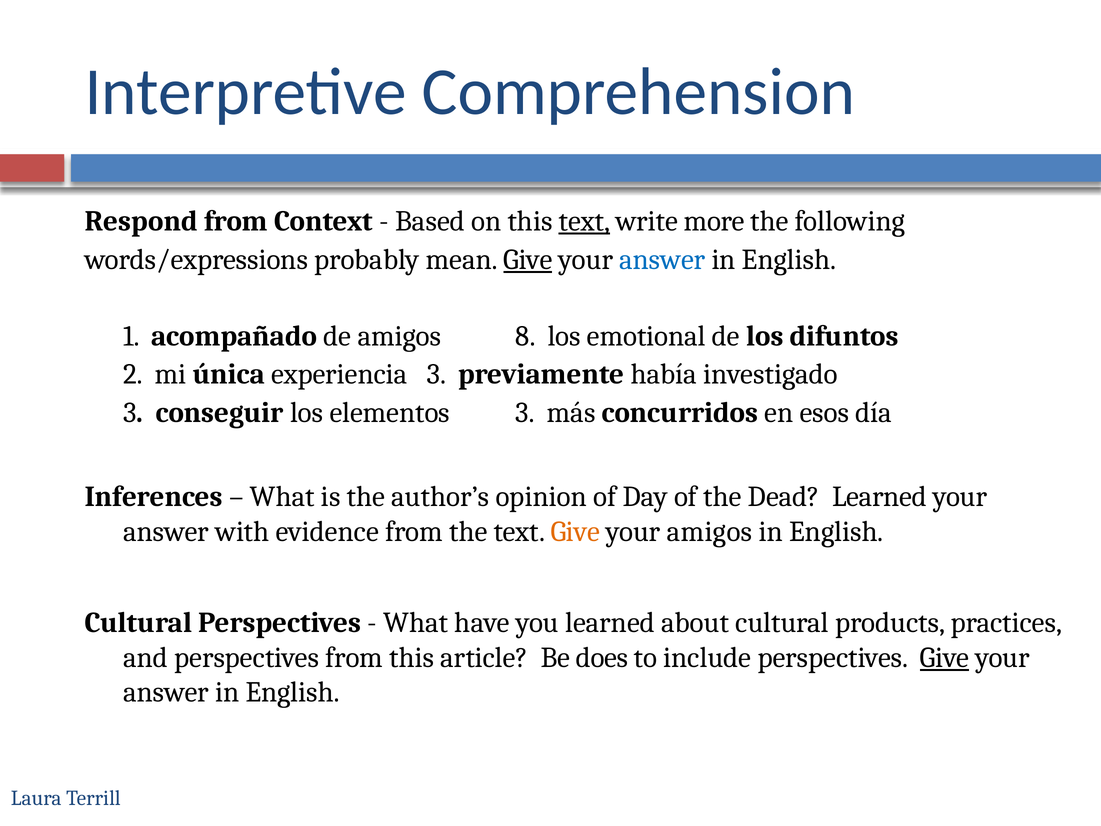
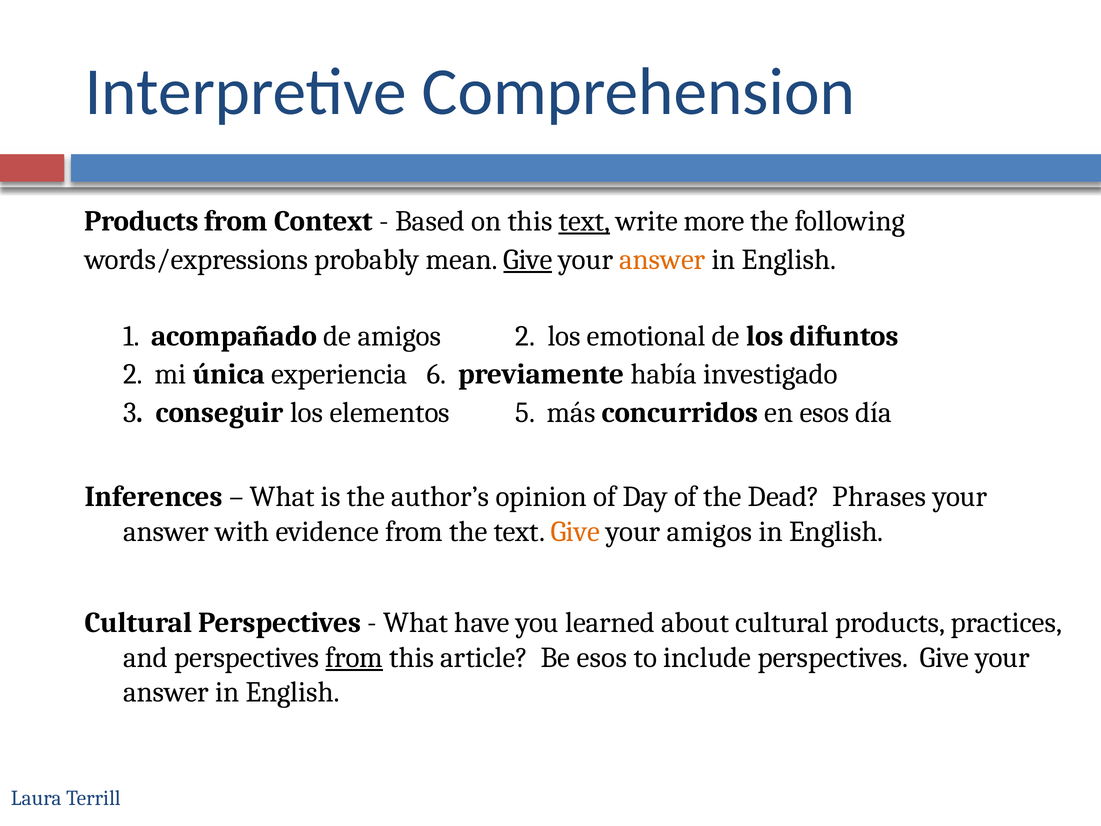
Respond: Respond -> Products (141, 221)
answer colour: blue -> orange (662, 259)
amigos 8: 8 -> 2 (525, 336)
experiencia 3: 3 -> 6 (437, 374)
elementos 3: 3 -> 5 (525, 413)
Dead Learned: Learned -> Phrases (879, 496)
from underline: none -> present (354, 657)
Be does: does -> esos (602, 657)
Give underline: present -> none (945, 657)
